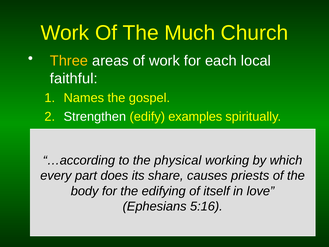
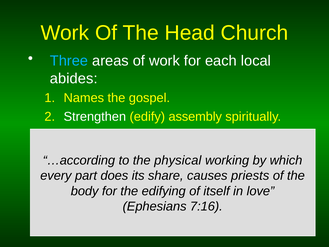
Much: Much -> Head (190, 33)
Three colour: yellow -> light blue (69, 61)
faithful: faithful -> abides (74, 78)
examples: examples -> assembly (195, 116)
5:16: 5:16 -> 7:16 (206, 206)
